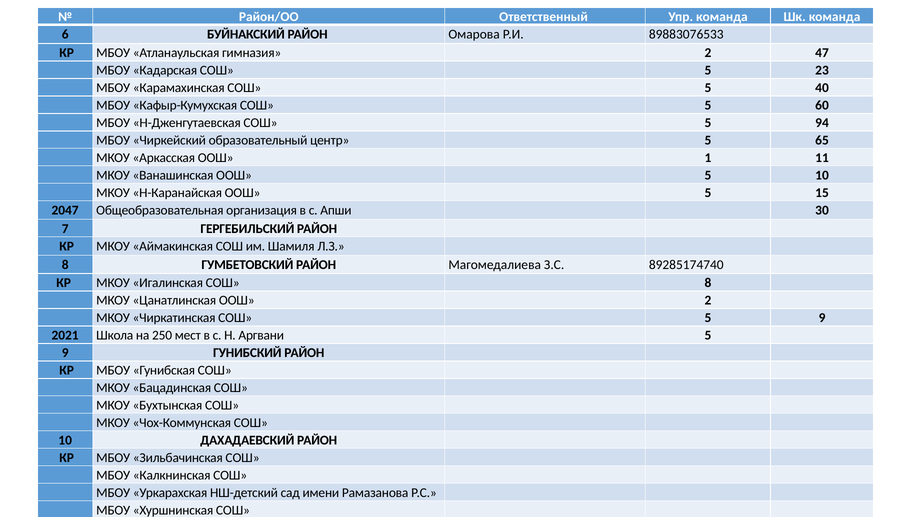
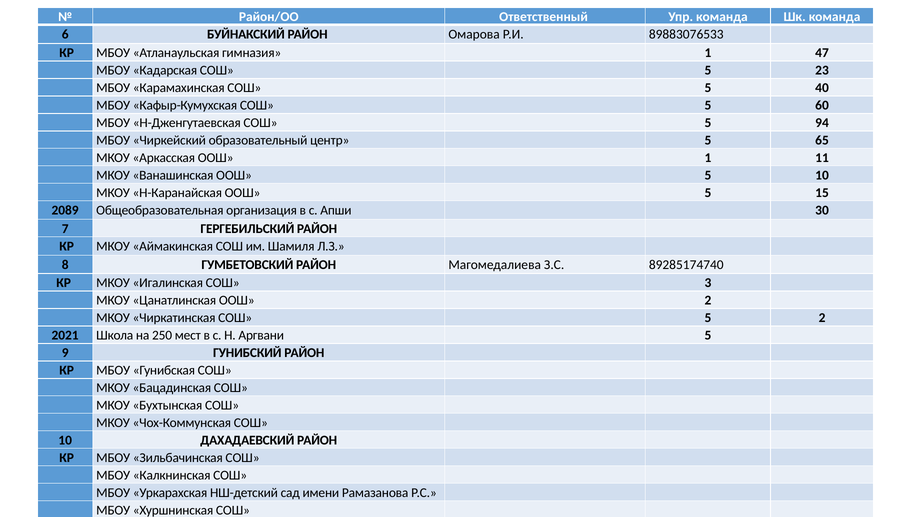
гимназия 2: 2 -> 1 (708, 53)
2047: 2047 -> 2089 (65, 210)
СОШ 8: 8 -> 3 (708, 283)
СОШ 5 9: 9 -> 2 (822, 318)
